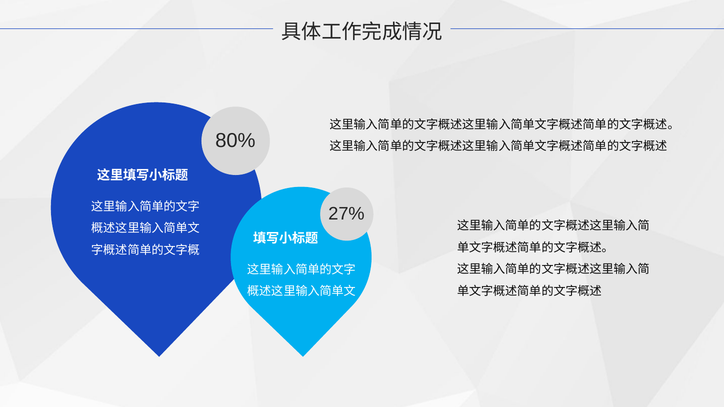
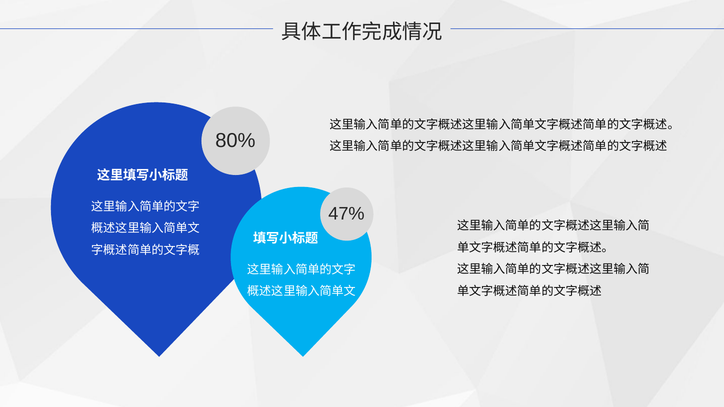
27%: 27% -> 47% (346, 214)
